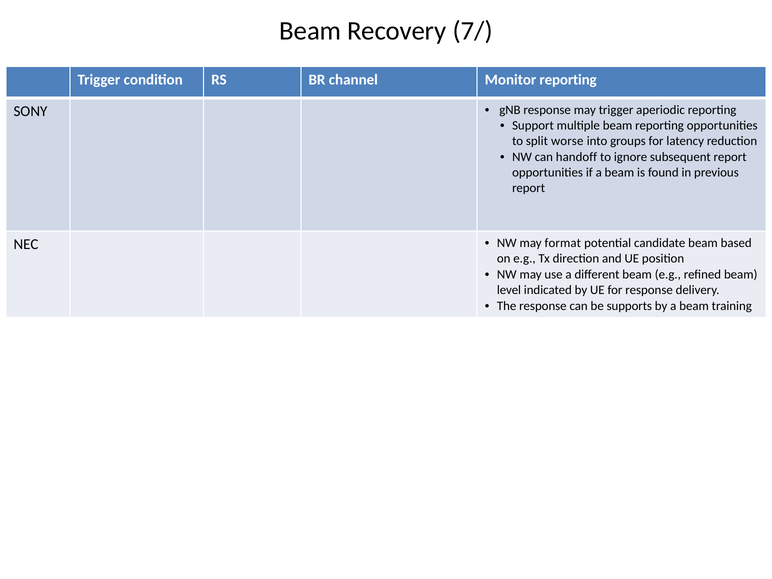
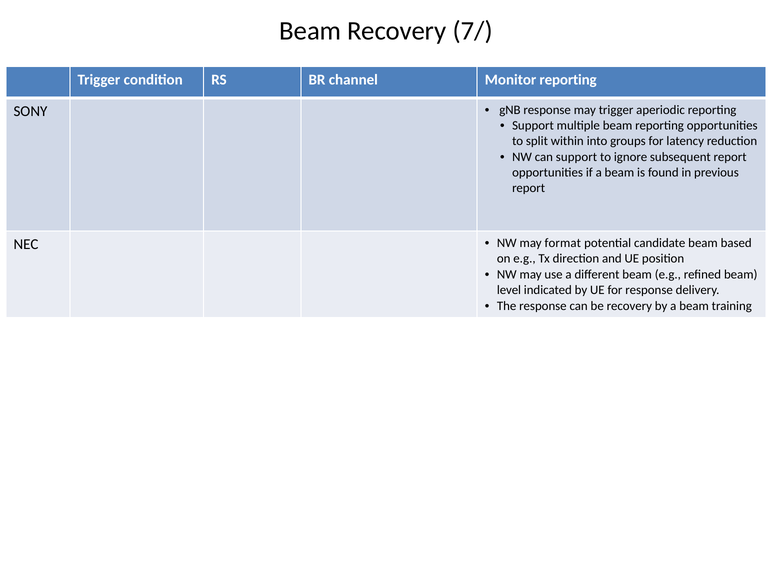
worse: worse -> within (567, 141)
can handoff: handoff -> support (576, 157)
be supports: supports -> recovery (629, 306)
